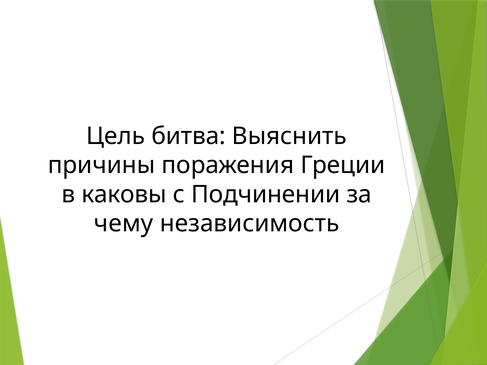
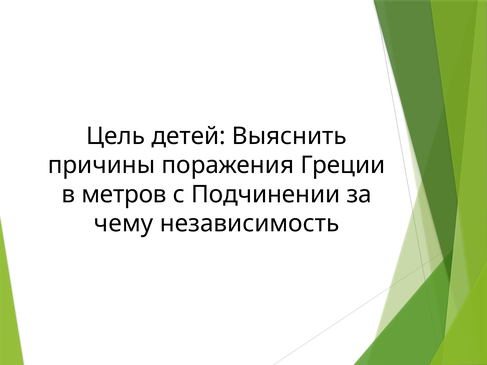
битва: битва -> детей (189, 136)
каковы: каковы -> метров (124, 195)
